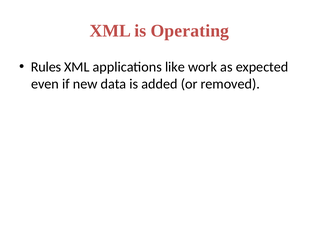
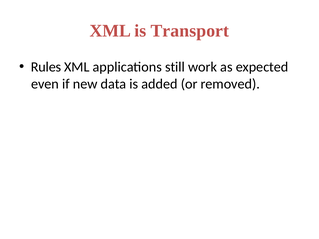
Operating: Operating -> Transport (190, 31)
like: like -> still (175, 67)
